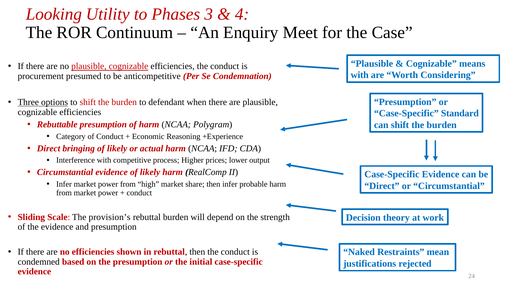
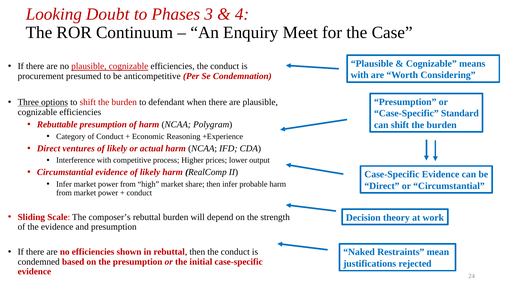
Utility: Utility -> Doubt (108, 14)
bringing: bringing -> ventures (79, 148)
provision’s: provision’s -> composer’s (110, 217)
